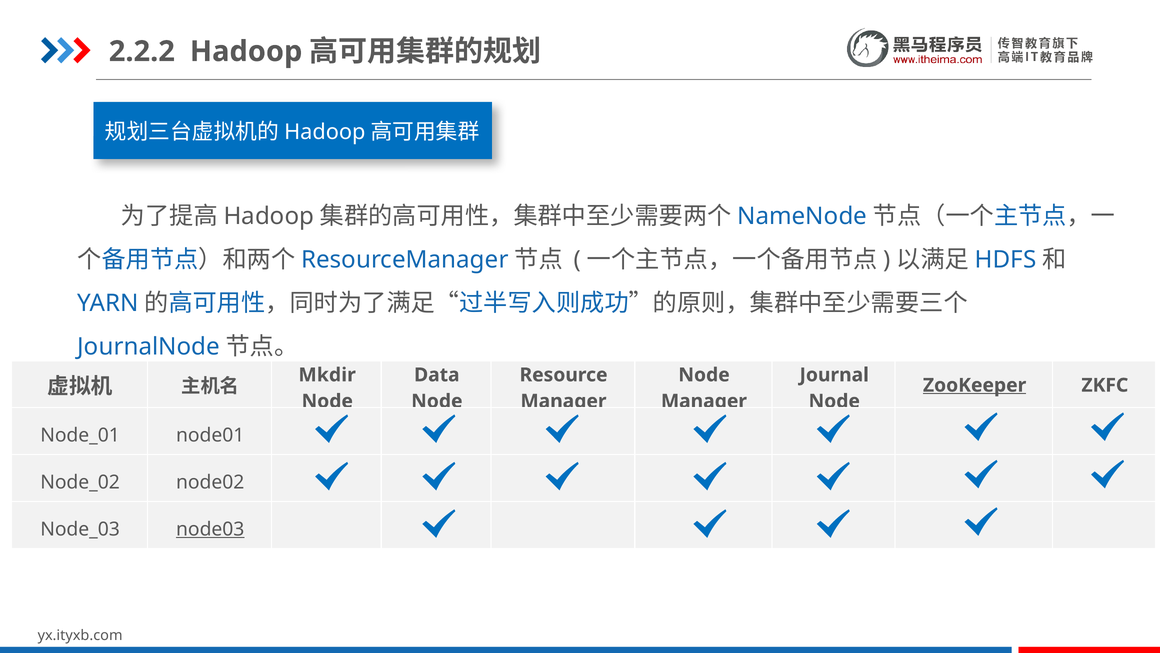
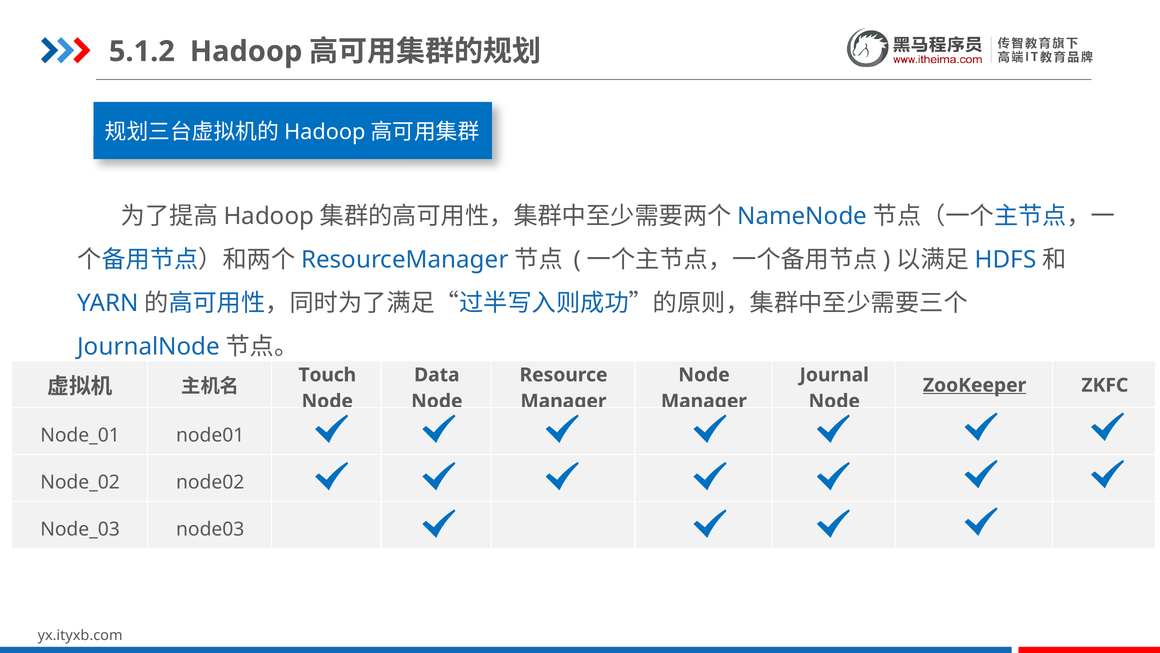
2.2.2: 2.2.2 -> 5.1.2 (142, 51)
Mkdir: Mkdir -> Touch (327, 375)
node03 underline: present -> none (210, 529)
